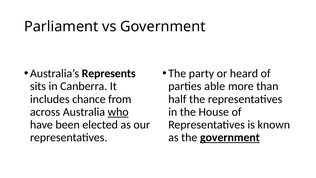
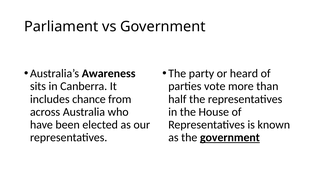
Represents: Represents -> Awareness (109, 73)
able: able -> vote (215, 86)
who underline: present -> none (118, 112)
